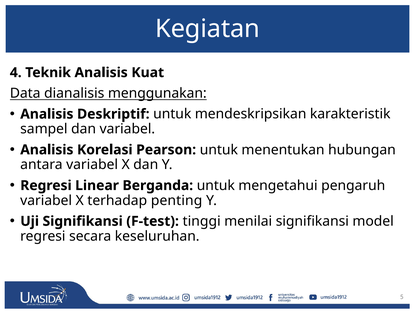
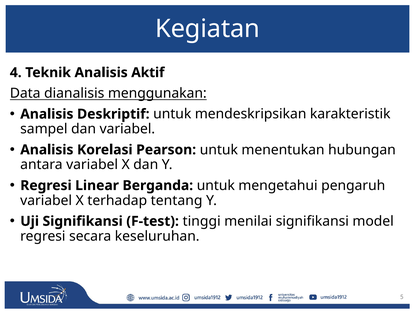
Kuat: Kuat -> Aktif (148, 73)
penting: penting -> tentang (177, 200)
